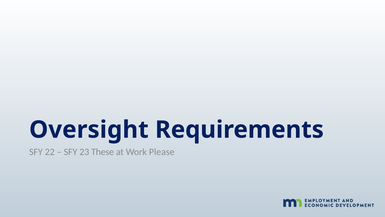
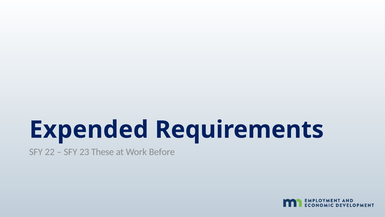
Oversight: Oversight -> Expended (89, 129)
Please: Please -> Before (162, 152)
